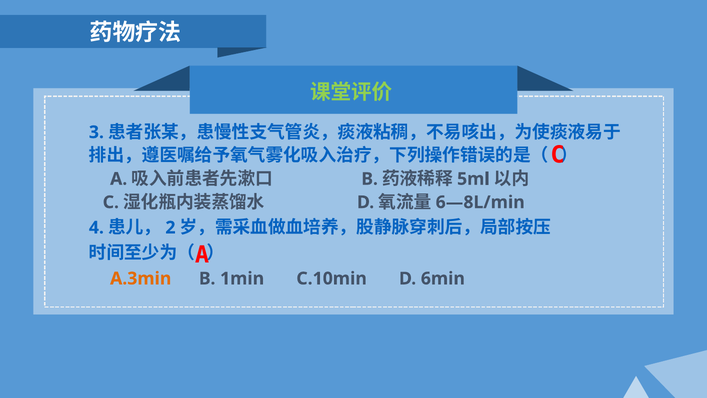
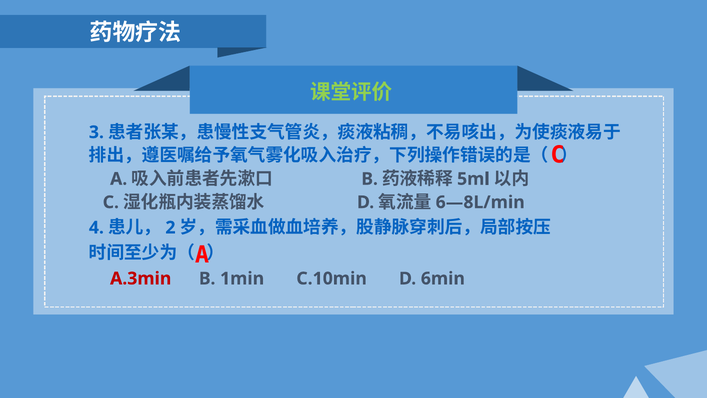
A.3min colour: orange -> red (141, 278)
